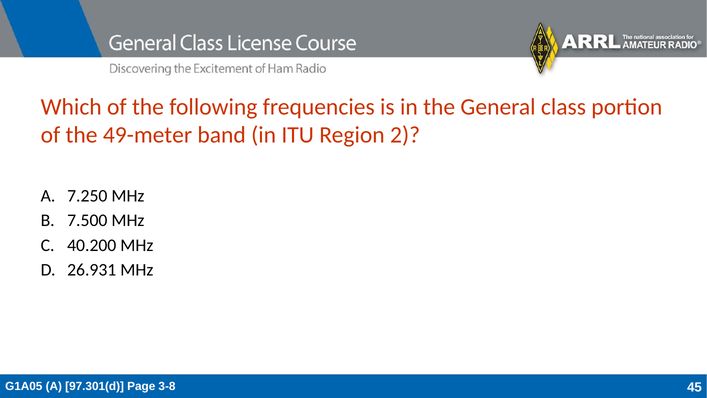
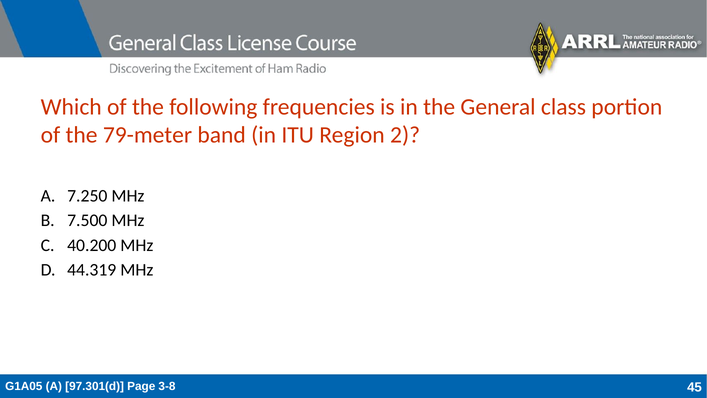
49-meter: 49-meter -> 79-meter (147, 135)
26.931: 26.931 -> 44.319 (92, 270)
